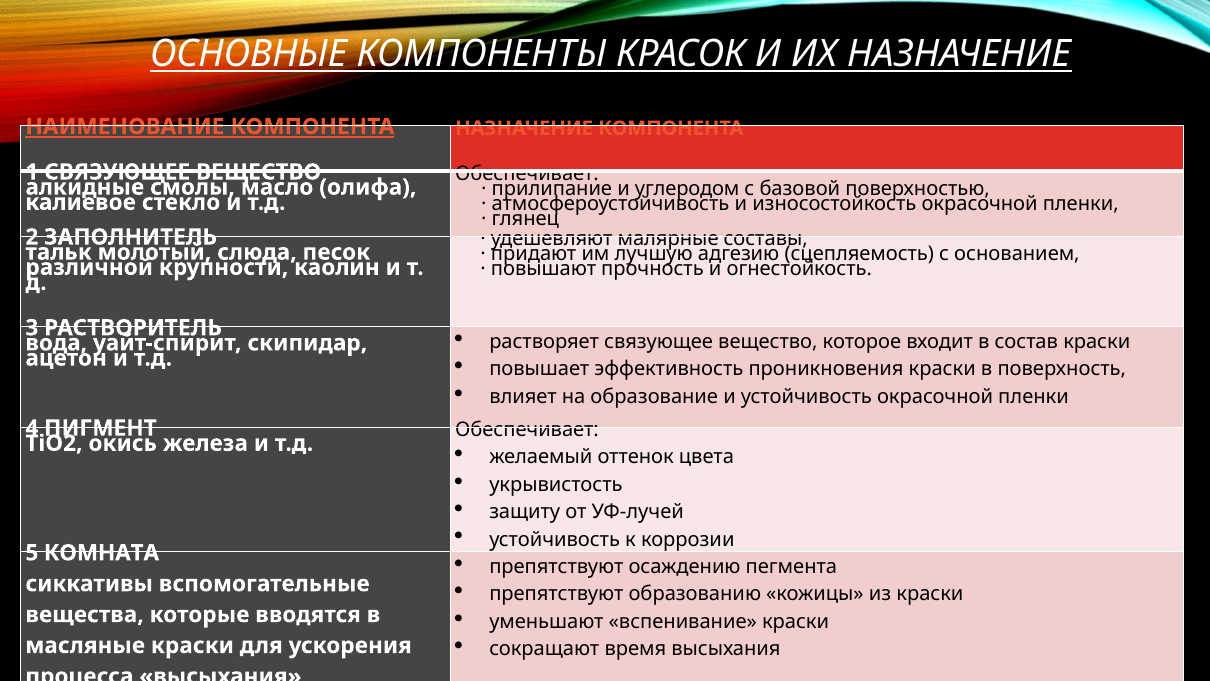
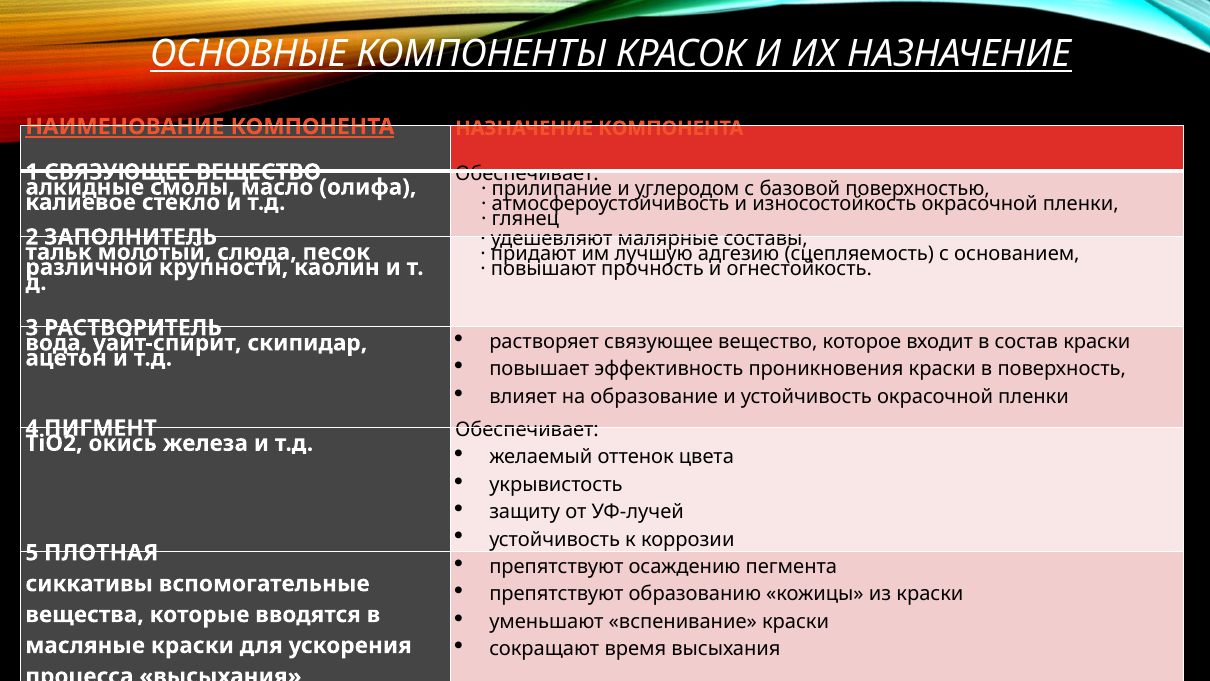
КОМНАТА: КОМНАТА -> ПЛОТНАЯ (101, 553)
